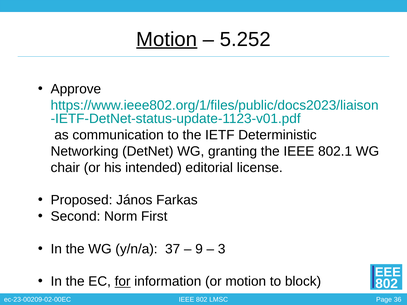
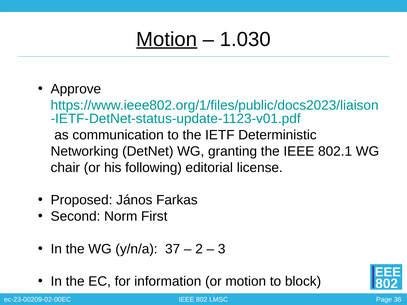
5.252: 5.252 -> 1.030 (245, 39)
intended: intended -> following (154, 168)
9: 9 -> 2 (199, 249)
for underline: present -> none (123, 282)
